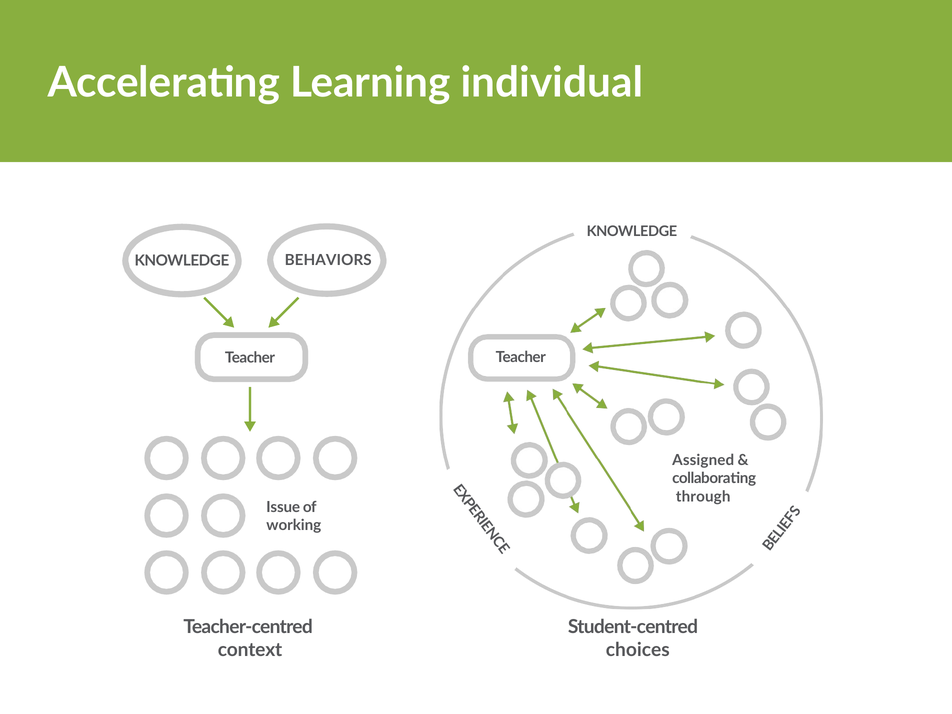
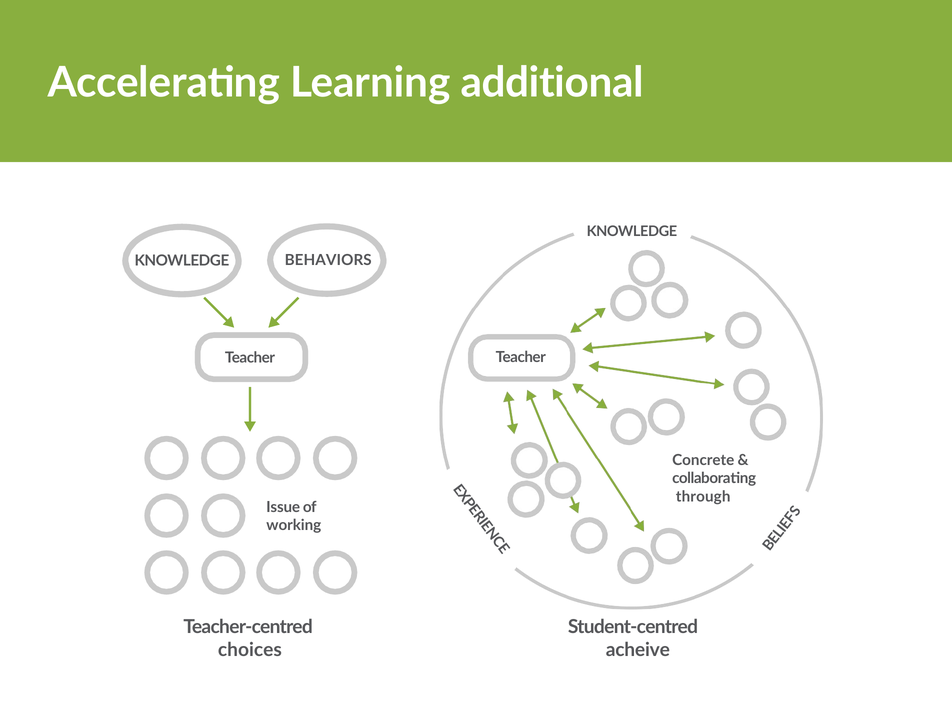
individual: individual -> additional (552, 83)
Assigned: Assigned -> Concrete (703, 460)
context: context -> choices (250, 650)
choices: choices -> acheive (638, 650)
